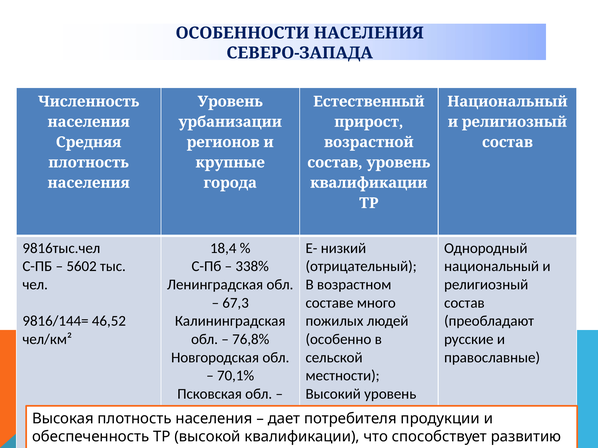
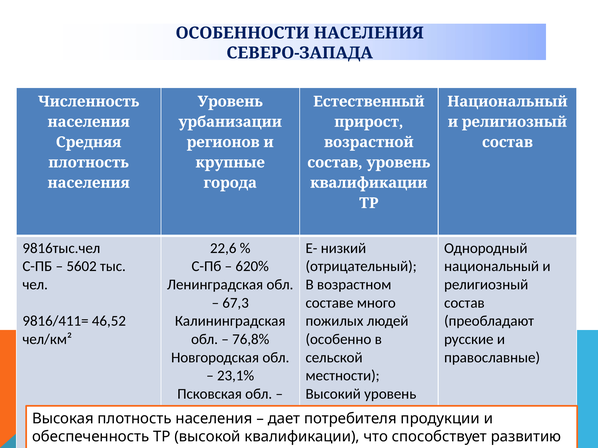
18,4: 18,4 -> 22,6 (223, 248)
338%: 338% -> 620% (252, 267)
9816/144=: 9816/144= -> 9816/411= (56, 321)
70,1%: 70,1% -> 23,1% (236, 376)
